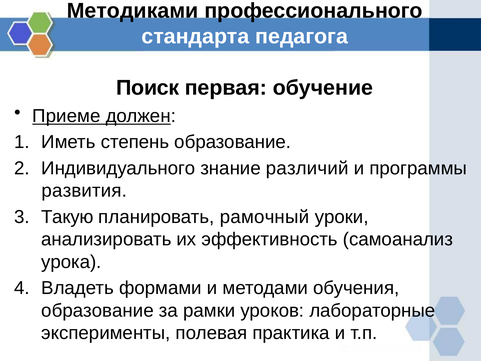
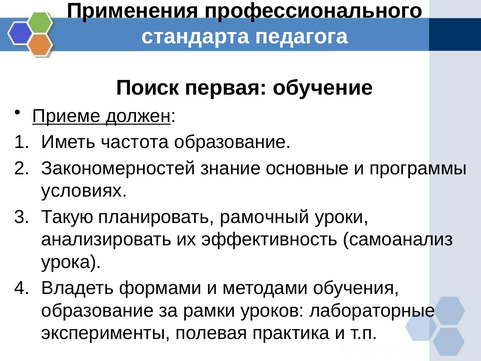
Методиками: Методиками -> Применения (133, 11)
степень: степень -> частота (135, 142)
Индивидуального: Индивидуального -> Закономерностей (118, 168)
различий: различий -> основные (307, 168)
развития: развития -> условиях (84, 191)
